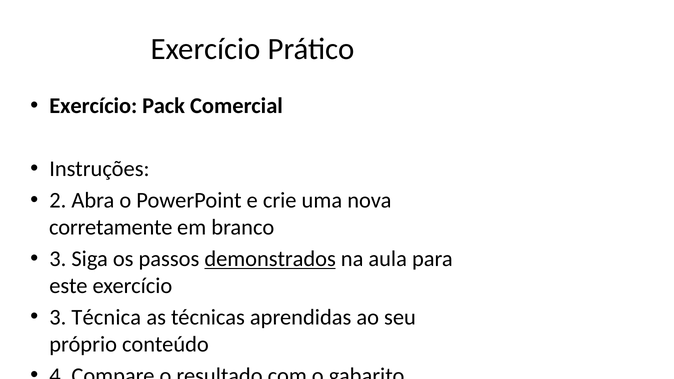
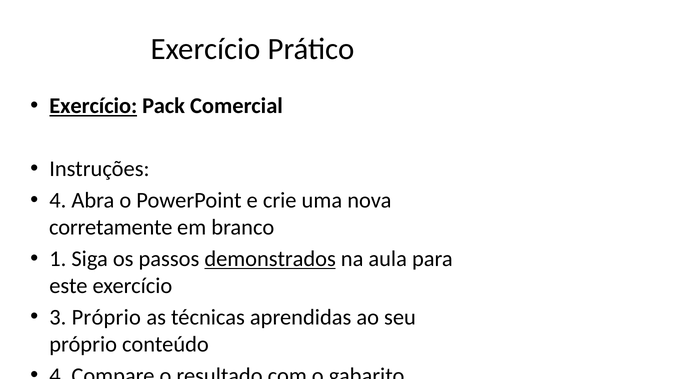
Exercício underline: none -> present (93, 106)
2: 2 -> 4 (58, 200)
3: 3 -> 1 (58, 259)
3 Técnica: Técnica -> Próprio (106, 317)
